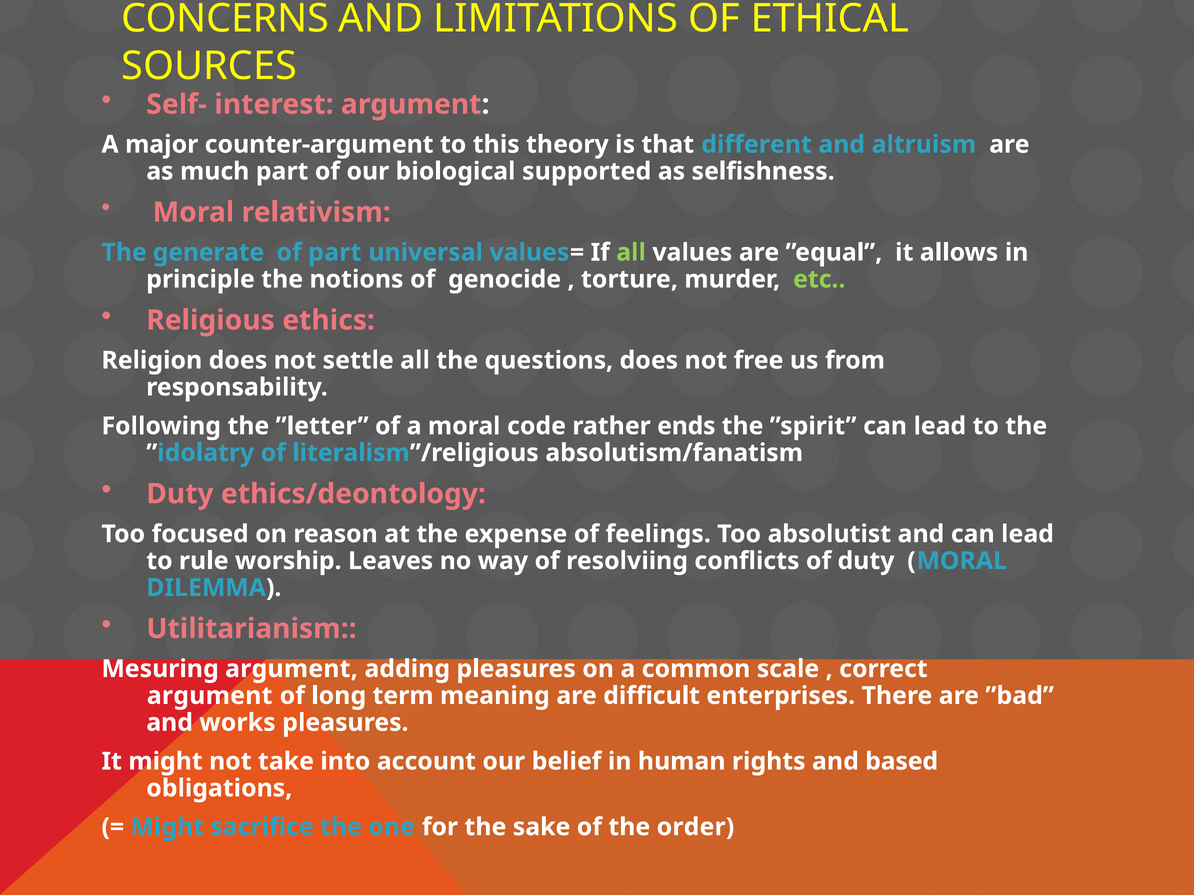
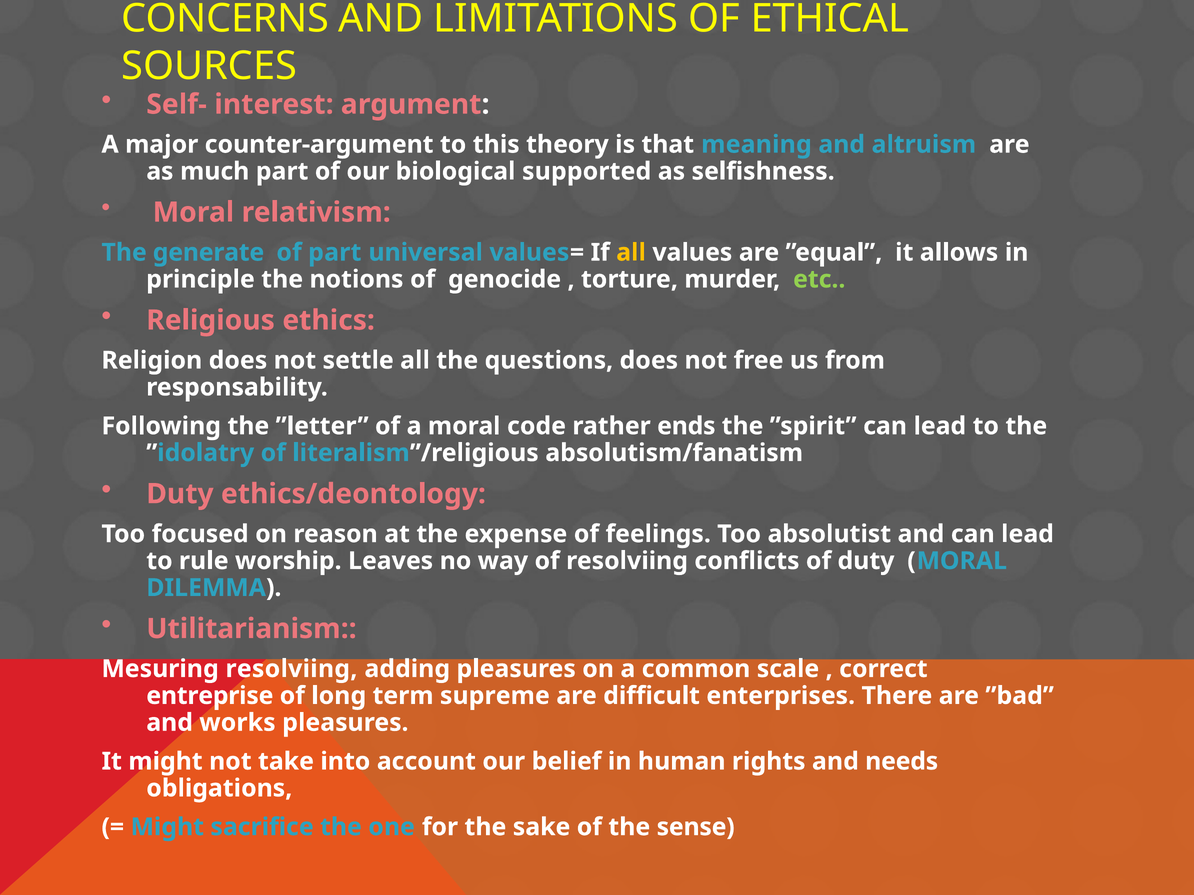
different: different -> meaning (756, 145)
all colour: light green -> yellow (631, 253)
Mesuring argument: argument -> resolviing (291, 669)
argument: argument -> entreprise (210, 696)
meaning: meaning -> supreme (495, 696)
based: based -> needs (902, 762)
order: order -> sense (696, 827)
